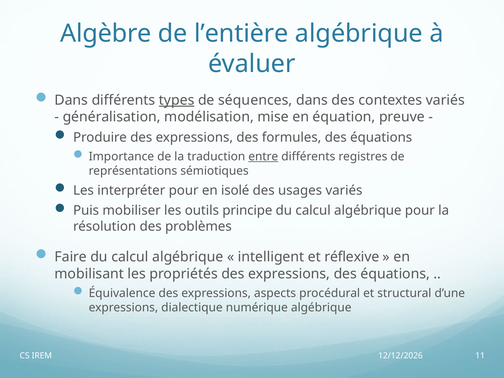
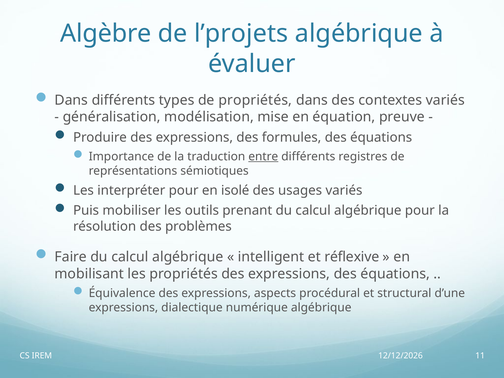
l’entière: l’entière -> l’projets (241, 33)
types underline: present -> none (177, 100)
de séquences: séquences -> propriétés (255, 100)
principe: principe -> prenant (247, 211)
